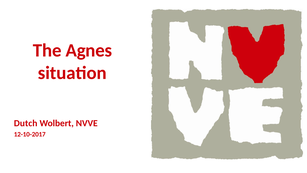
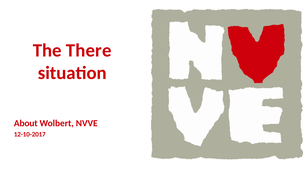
Agnes: Agnes -> There (89, 50)
Dutch: Dutch -> About (26, 123)
